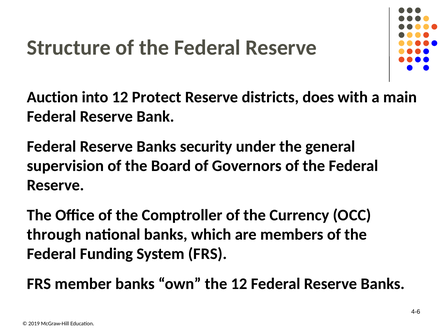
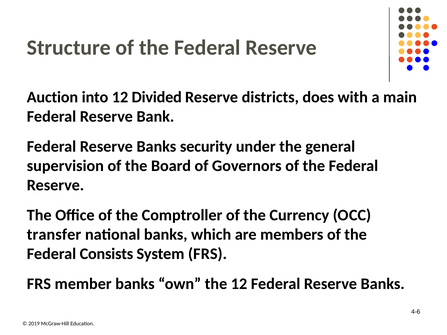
Protect: Protect -> Divided (157, 97)
through: through -> transfer (54, 235)
Funding: Funding -> Consists (106, 254)
